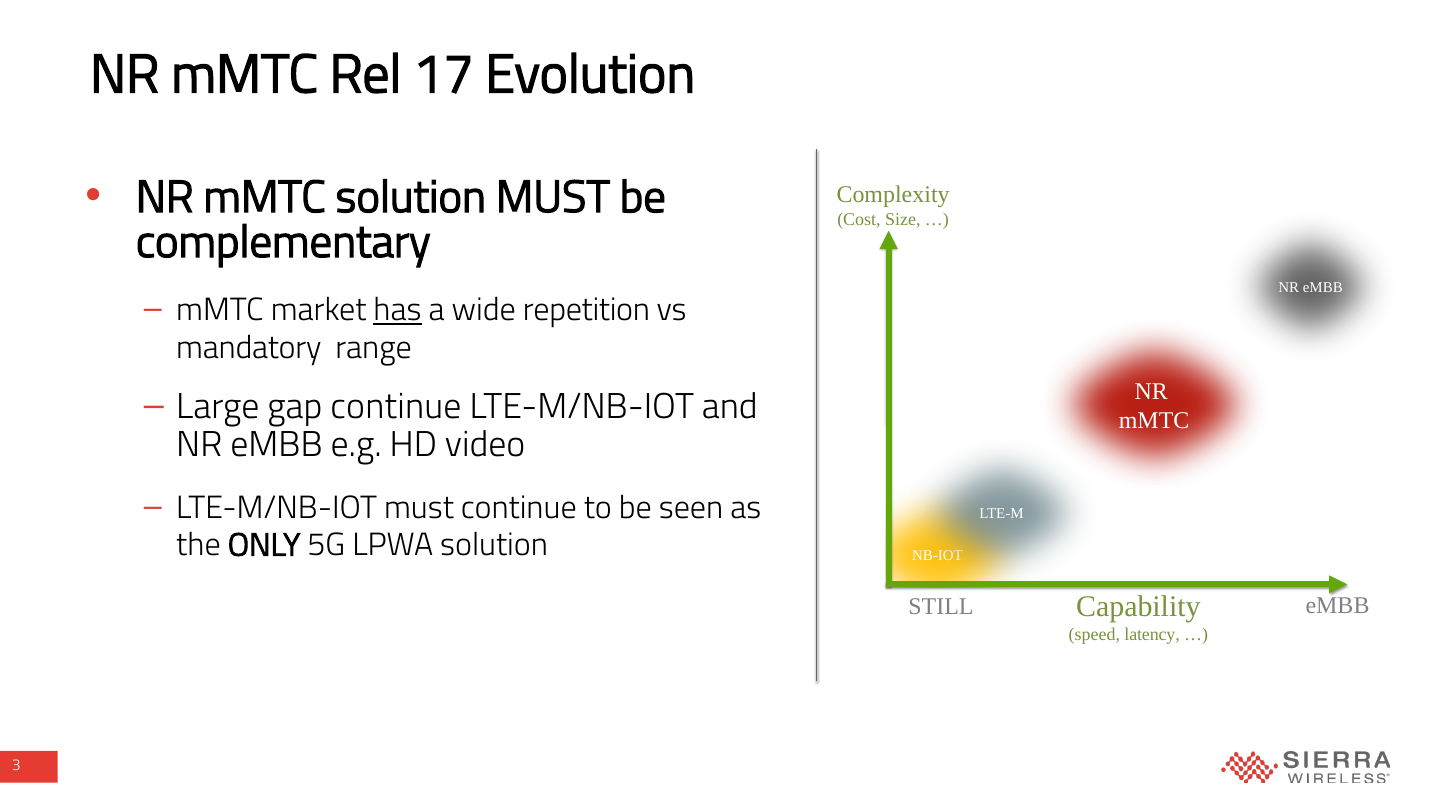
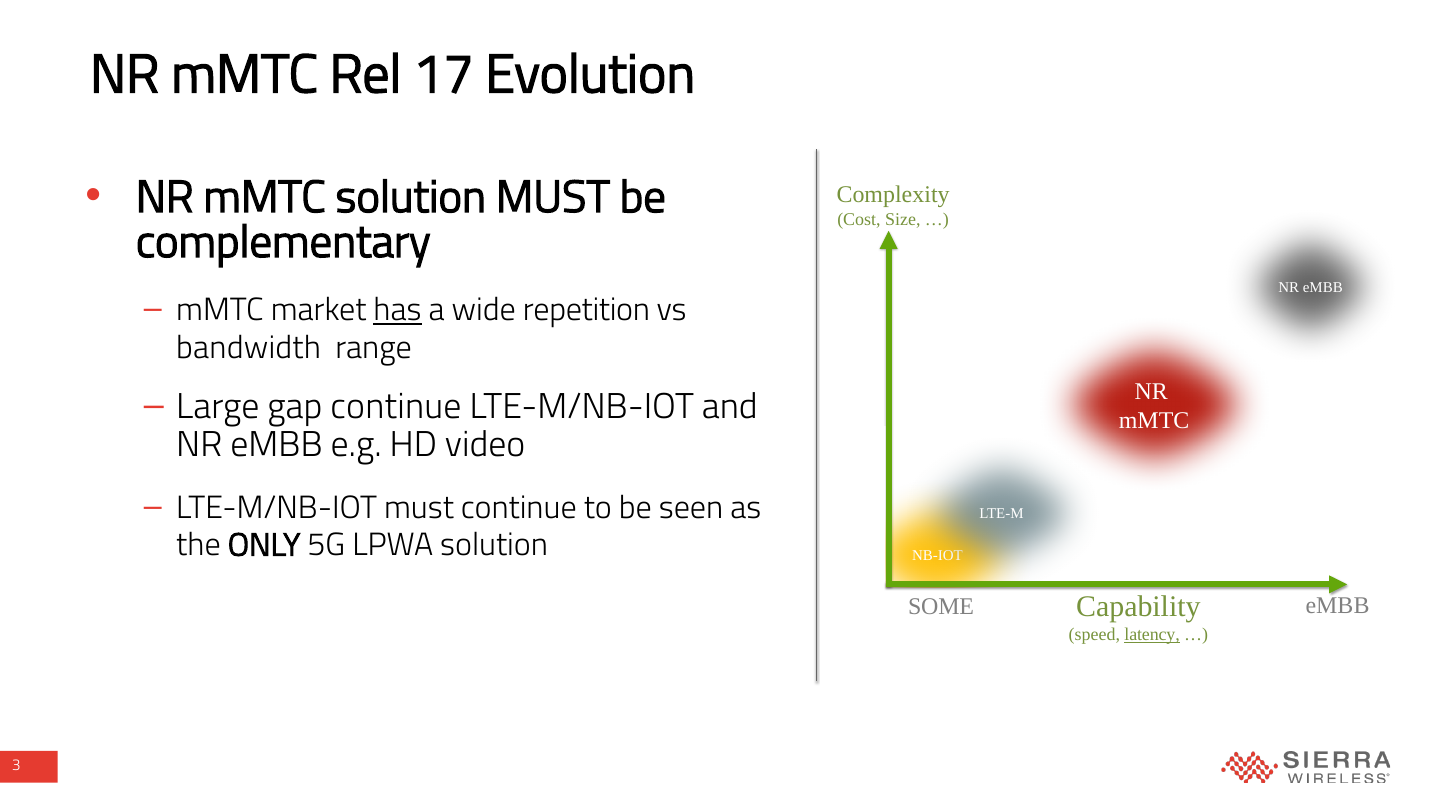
mandatory: mandatory -> bandwidth (249, 348)
STILL: STILL -> SOME (941, 607)
latency underline: none -> present (1152, 635)
